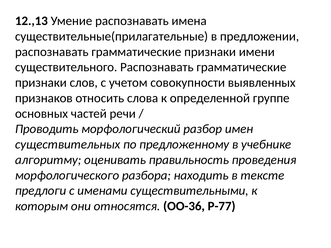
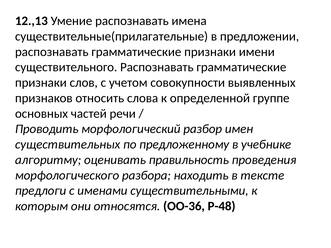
Р-77: Р-77 -> Р-48 (222, 206)
